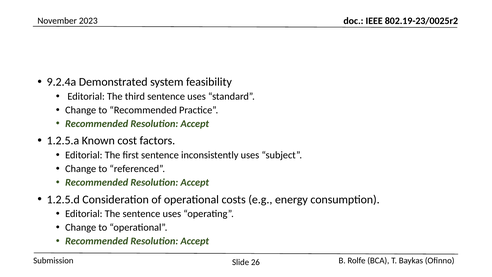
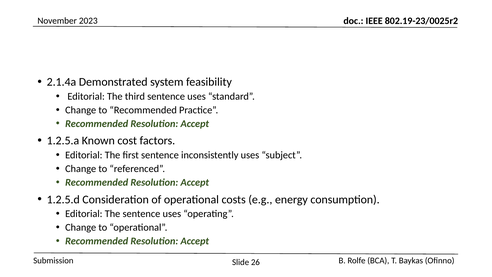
9.2.4a: 9.2.4a -> 2.1.4a (61, 82)
